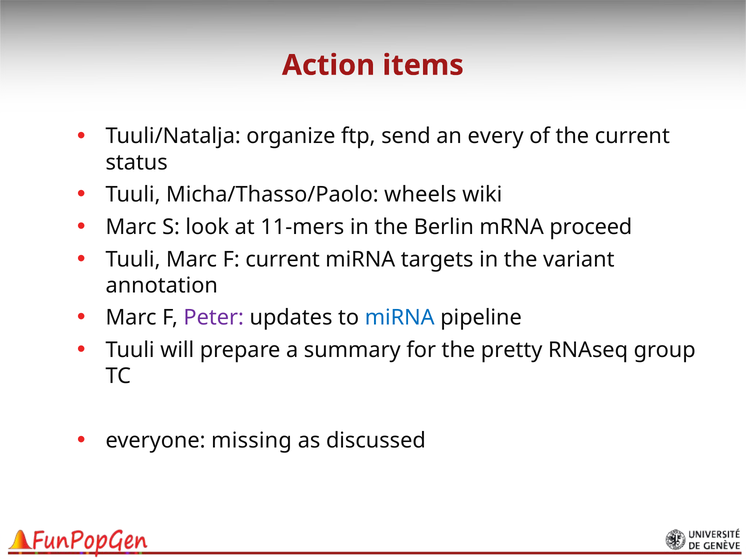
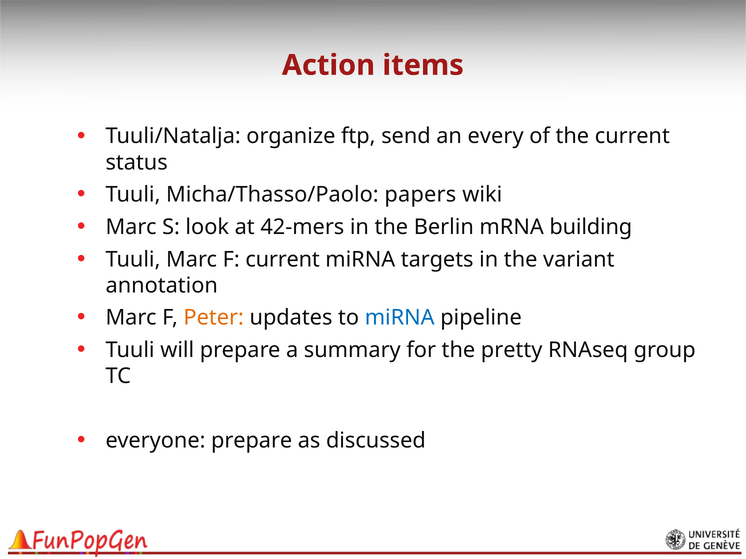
wheels: wheels -> papers (420, 195)
11-mers: 11-mers -> 42-mers (302, 227)
proceed: proceed -> building (591, 227)
Peter colour: purple -> orange (214, 318)
everyone missing: missing -> prepare (252, 441)
